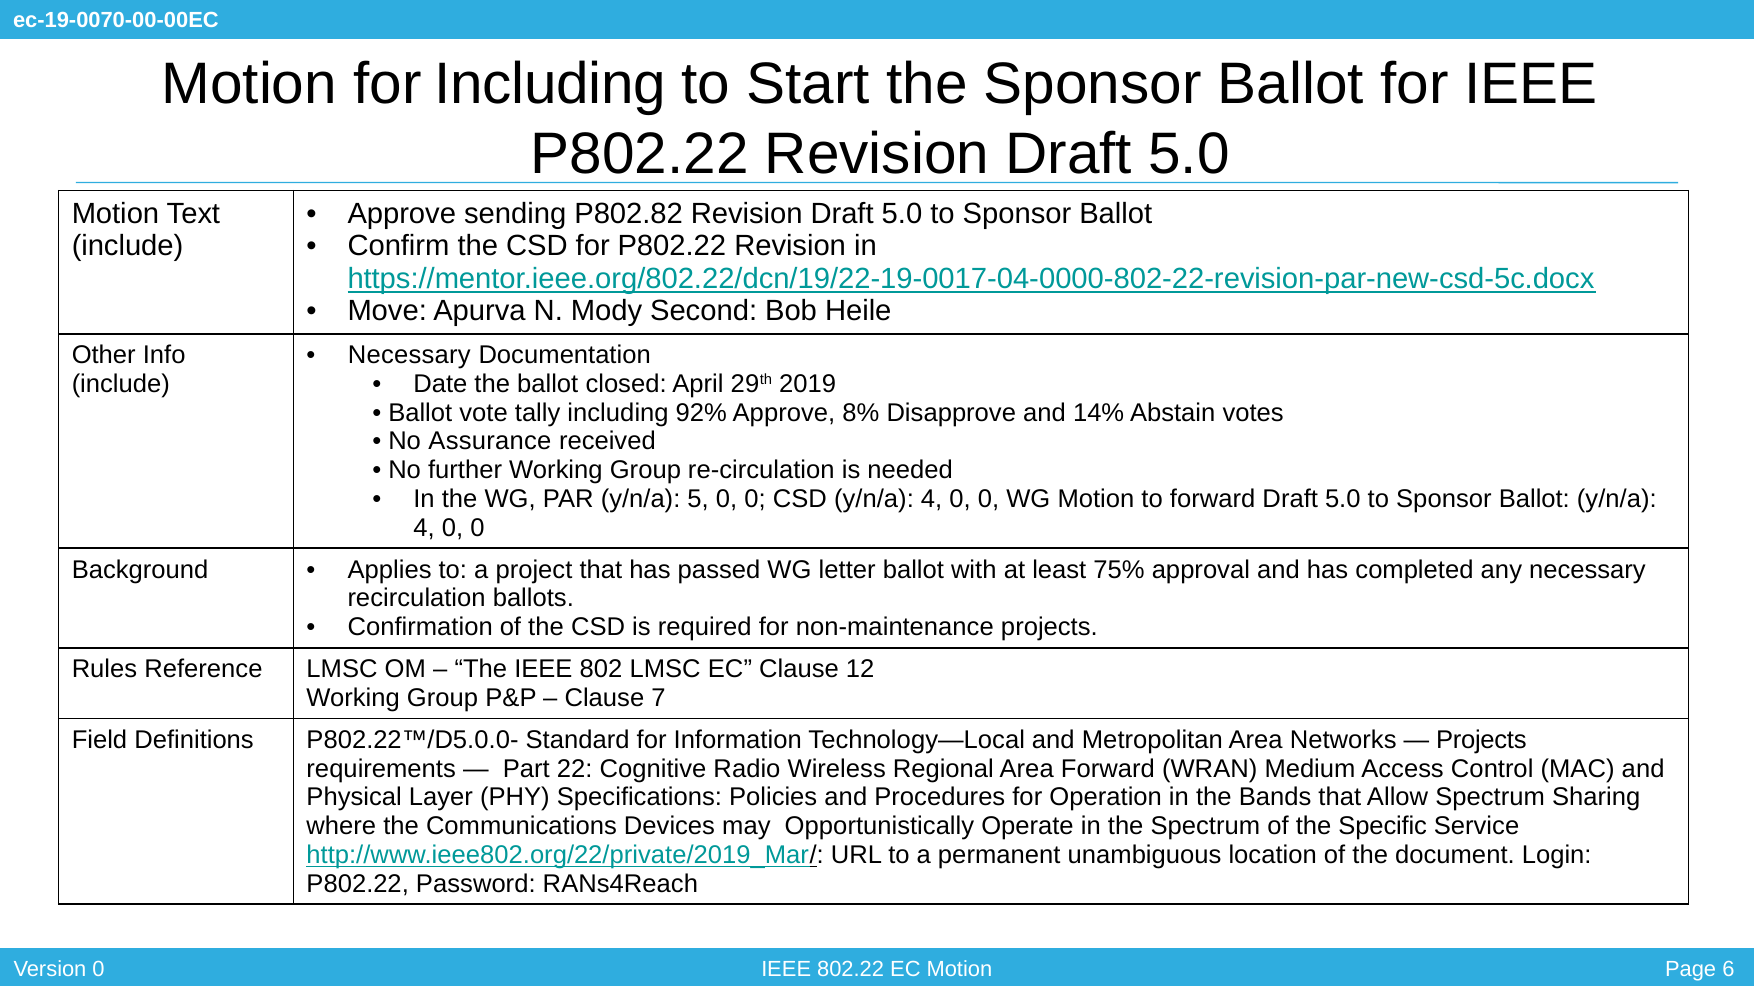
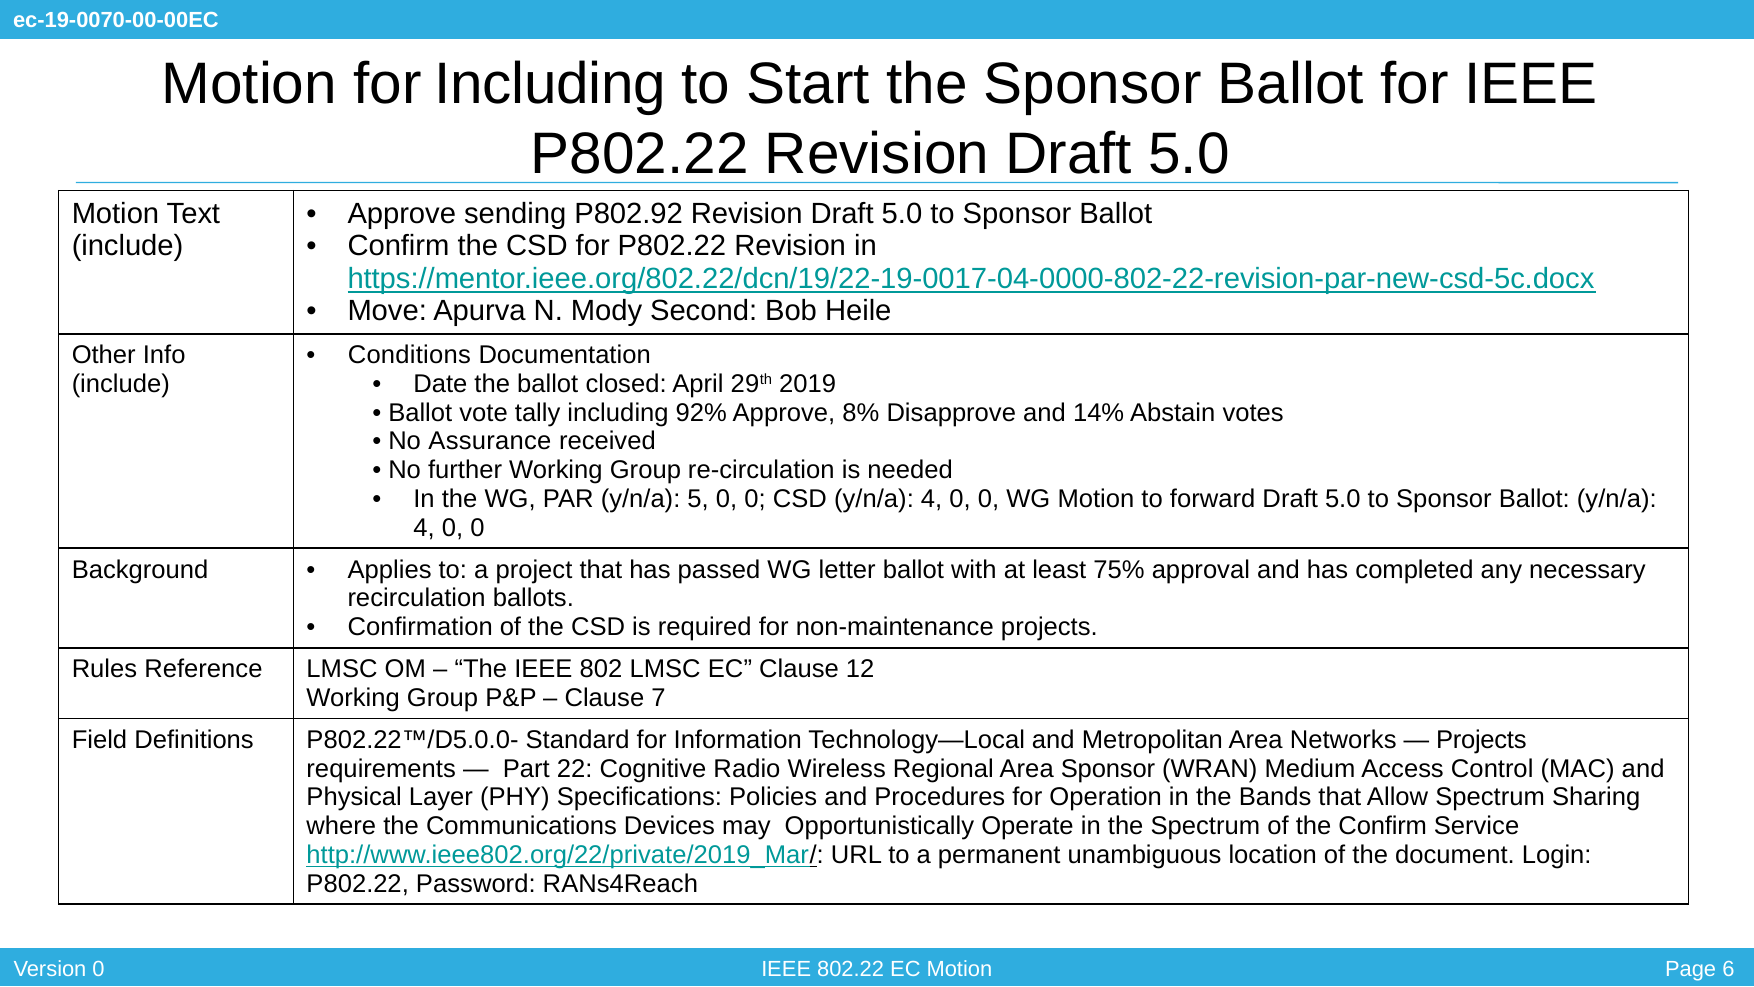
P802.82: P802.82 -> P802.92 (629, 214)
Necessary: Necessary -> Conditions (409, 355)
Area Forward: Forward -> Sponsor (1108, 768)
the Specific: Specific -> Confirm (1383, 826)
